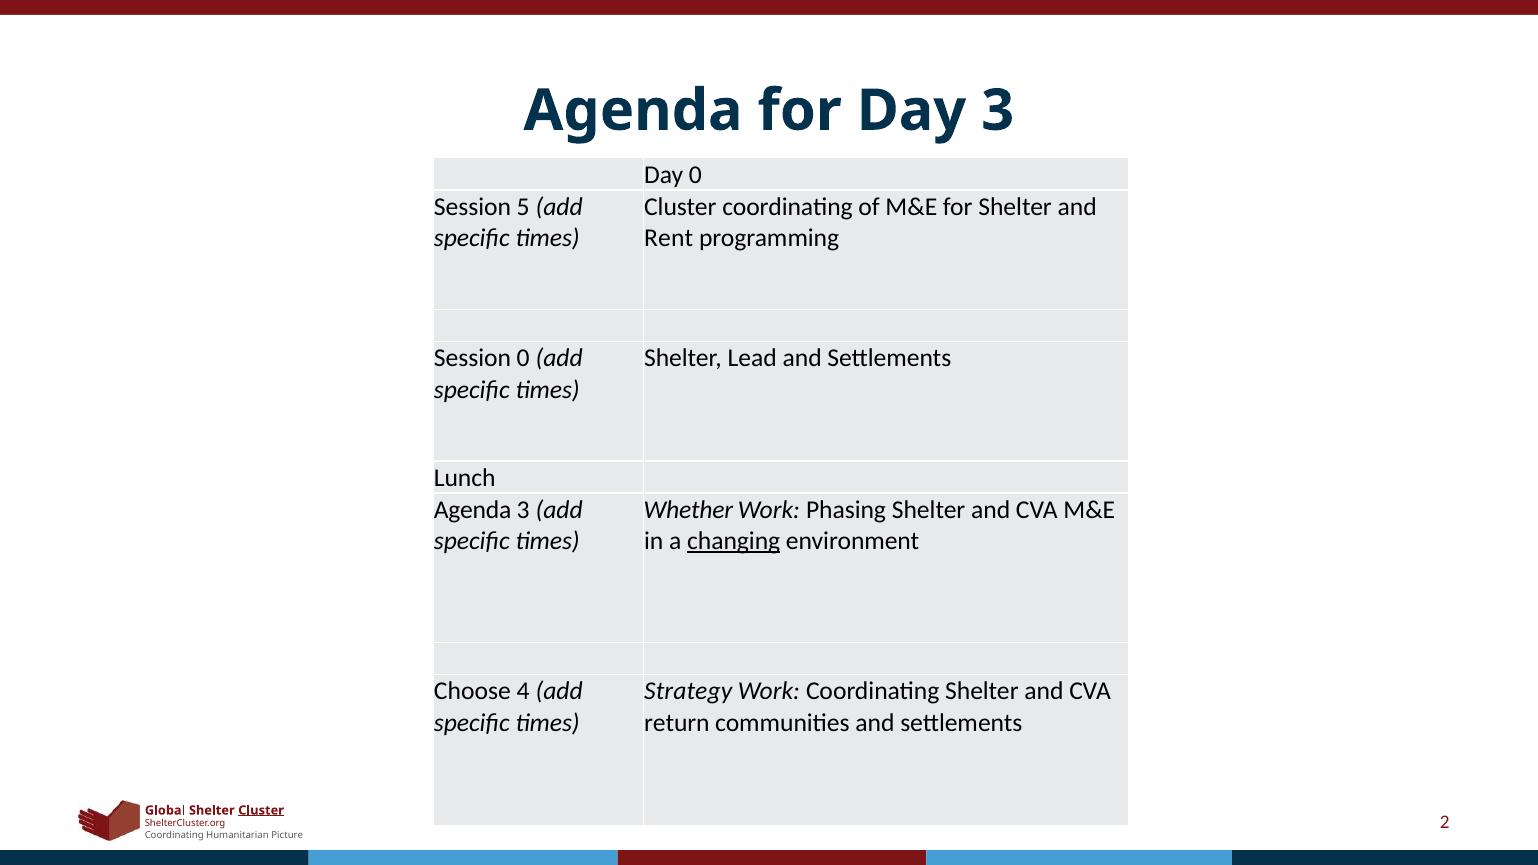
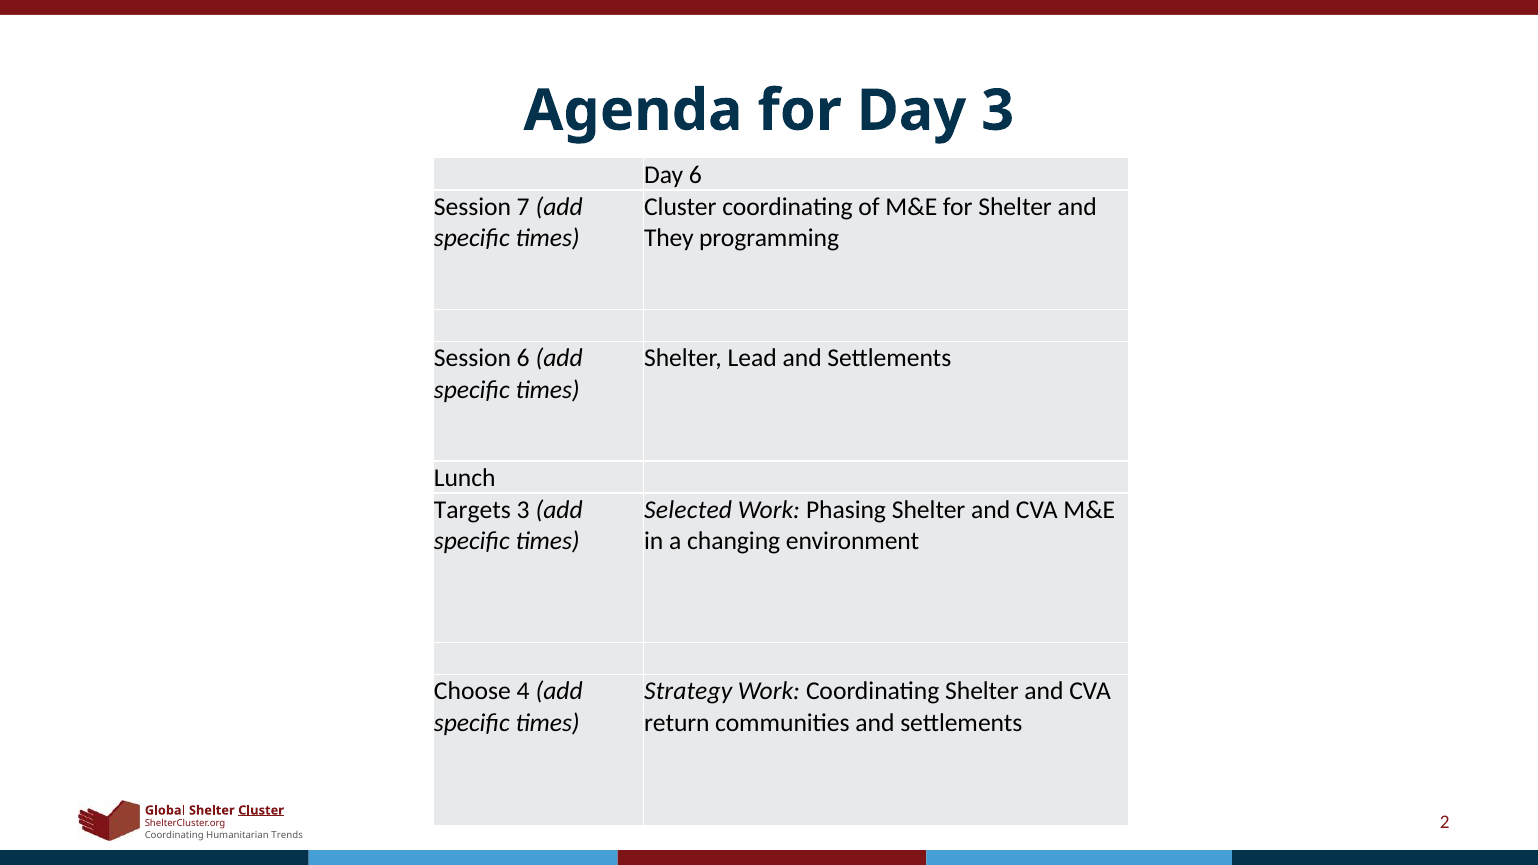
Day 0: 0 -> 6 (695, 175)
5: 5 -> 7 (523, 207)
Rent: Rent -> They (669, 238)
Session 0: 0 -> 6 (523, 358)
Agenda: Agenda -> Targets (472, 510)
Whether: Whether -> Selected (688, 510)
changing underline: present -> none (734, 541)
Picture: Picture -> Trends (287, 835)
